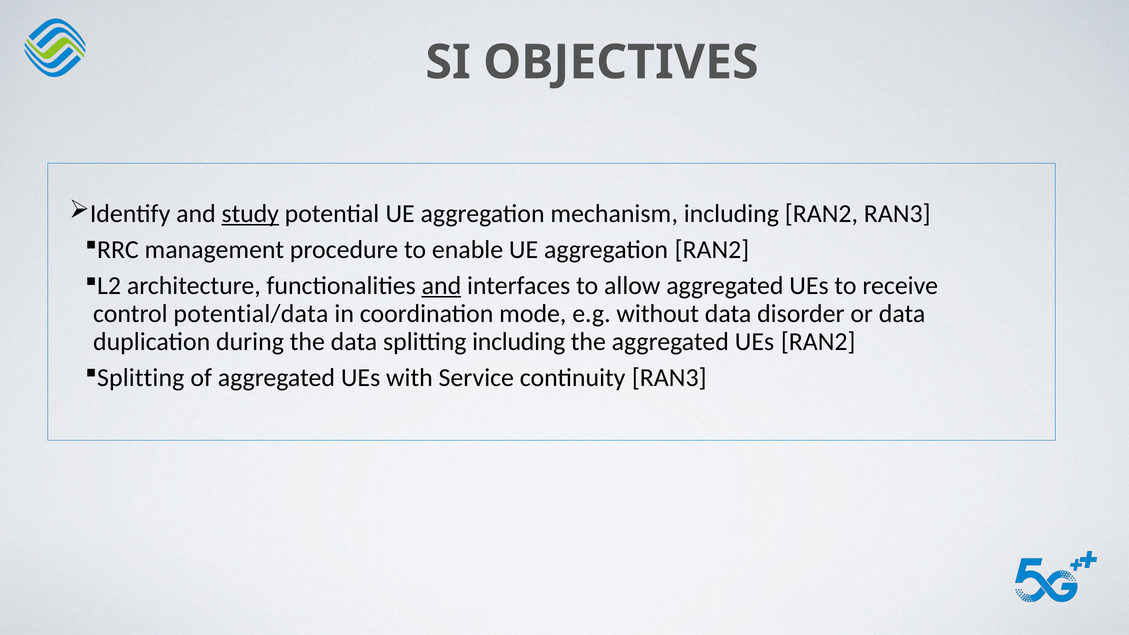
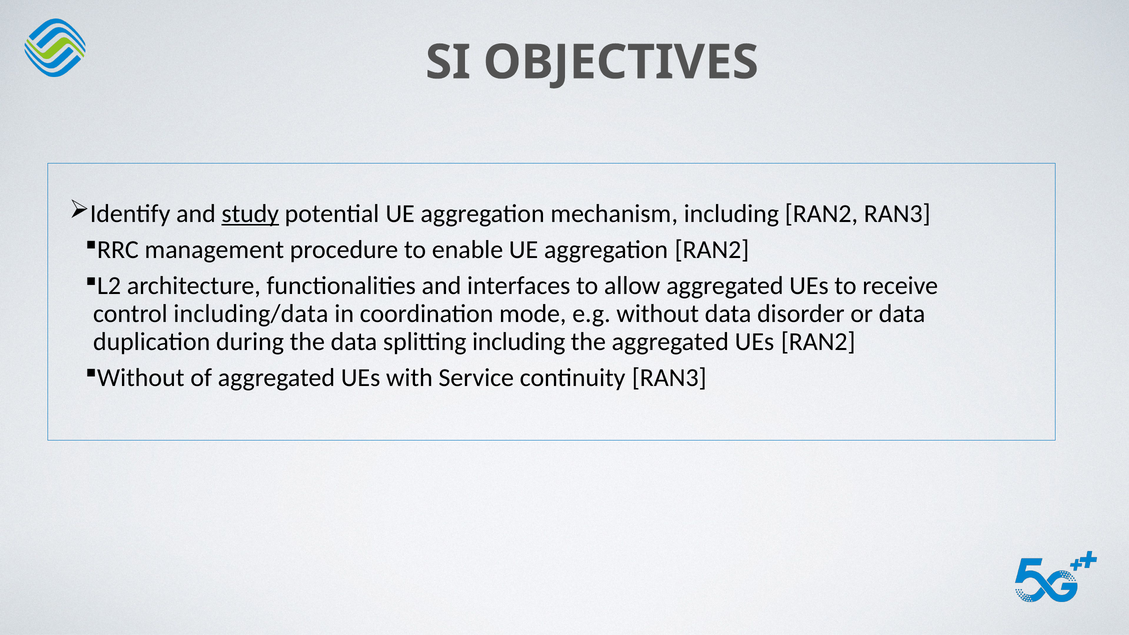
and underline: present -> none (441, 286)
potential/data: potential/data -> including/data (251, 314)
Splitting: Splitting -> Without (141, 378)
